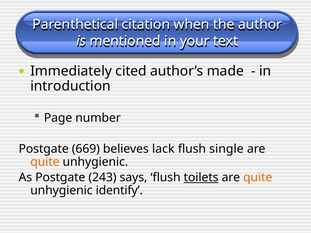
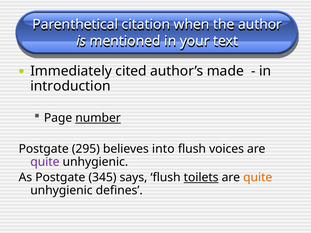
number underline: none -> present (98, 118)
669: 669 -> 295 (86, 149)
lack: lack -> into (163, 149)
single: single -> voices (227, 149)
quite colour: orange -> purple (45, 162)
243: 243 -> 345 (102, 178)
identify: identify -> defines (119, 191)
